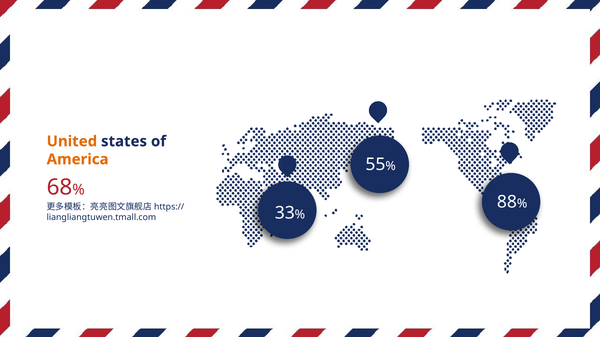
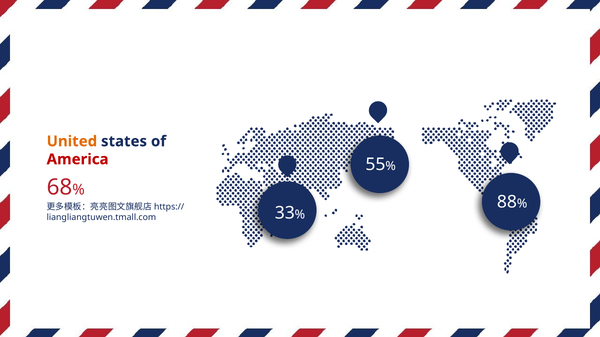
America colour: orange -> red (78, 160)
